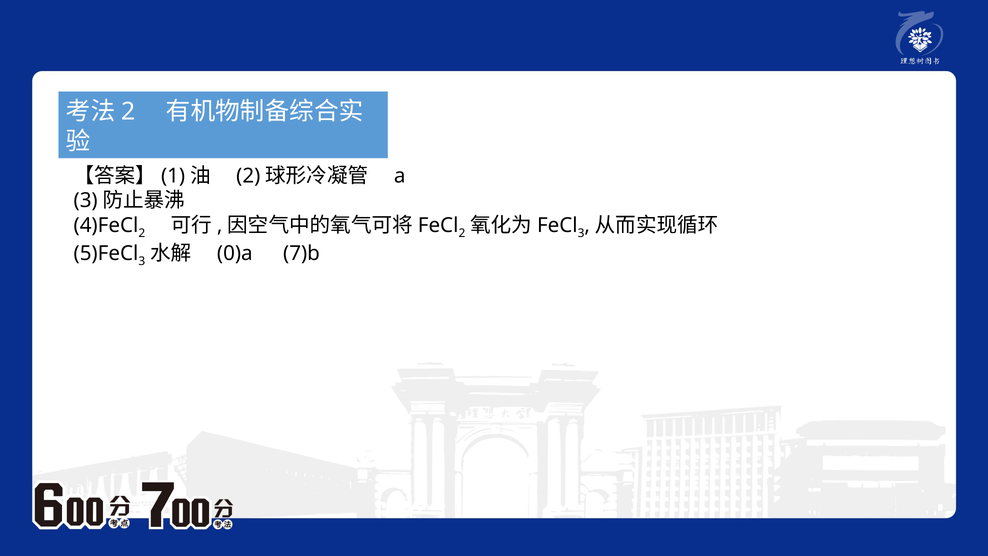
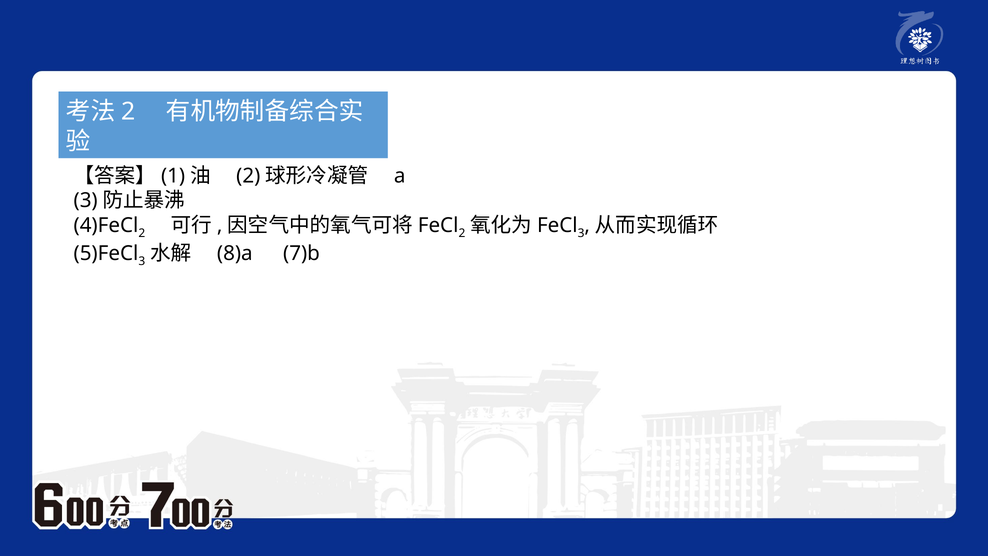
0)a: 0)a -> 8)a (235, 253)
